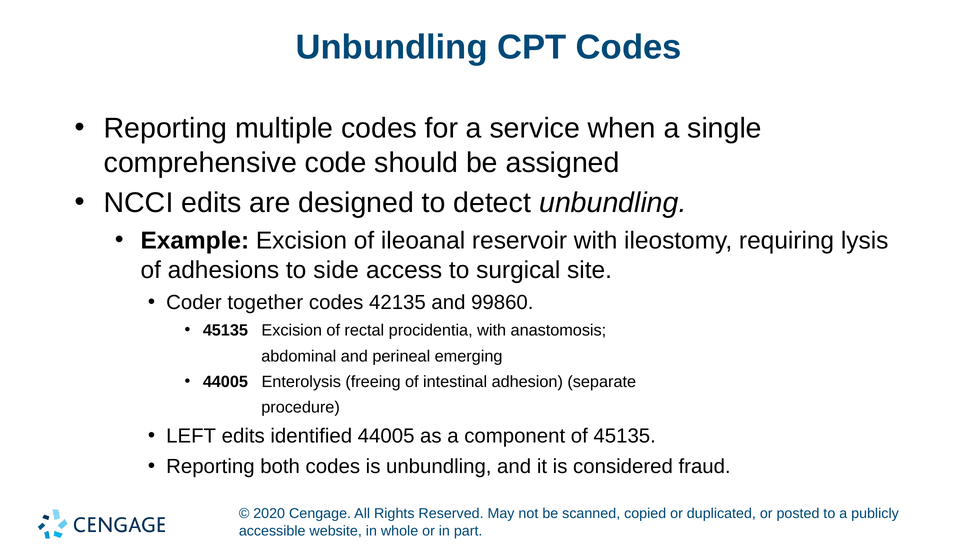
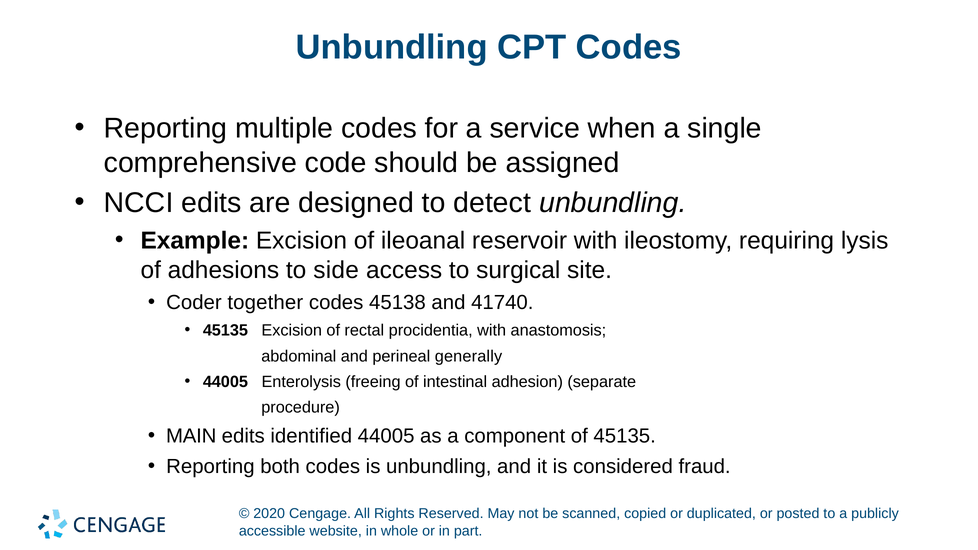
42135: 42135 -> 45138 (397, 303)
99860: 99860 -> 41740 (502, 303)
emerging: emerging -> generally (468, 356)
LEFT: LEFT -> MAIN (191, 436)
